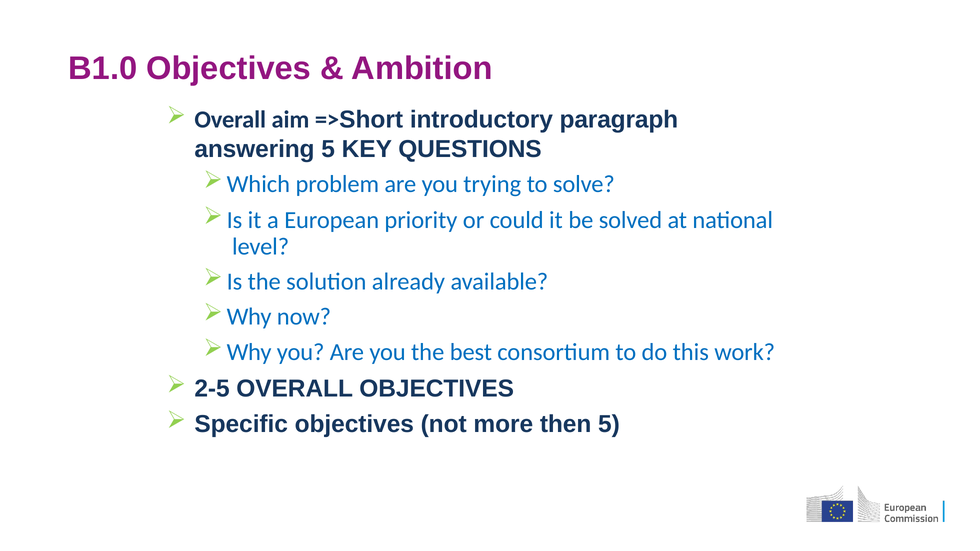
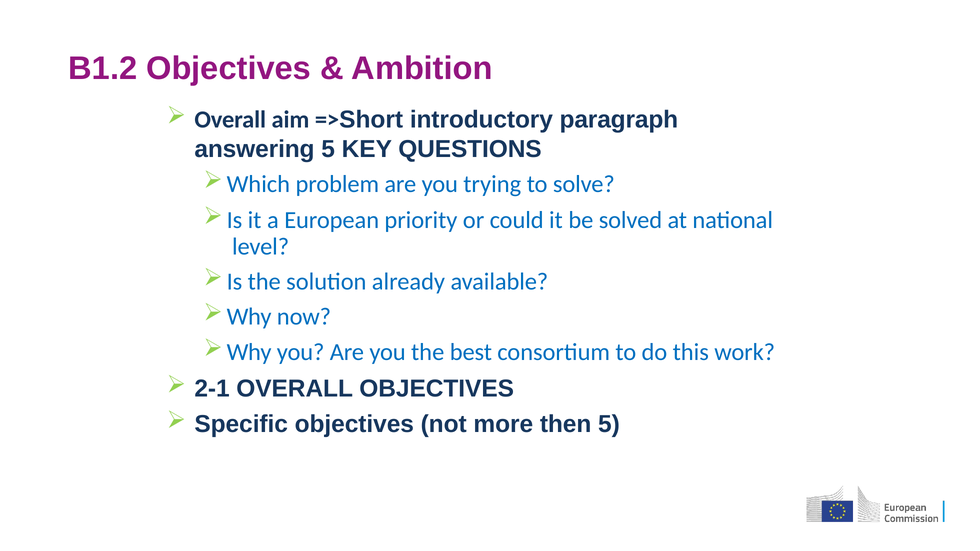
B1.0: B1.0 -> B1.2 (103, 69)
2-5: 2-5 -> 2-1 (212, 389)
